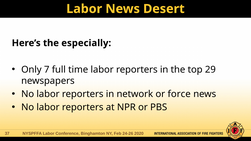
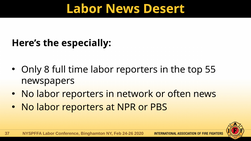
7: 7 -> 8 (47, 70)
29: 29 -> 55 (210, 70)
force: force -> often (179, 94)
